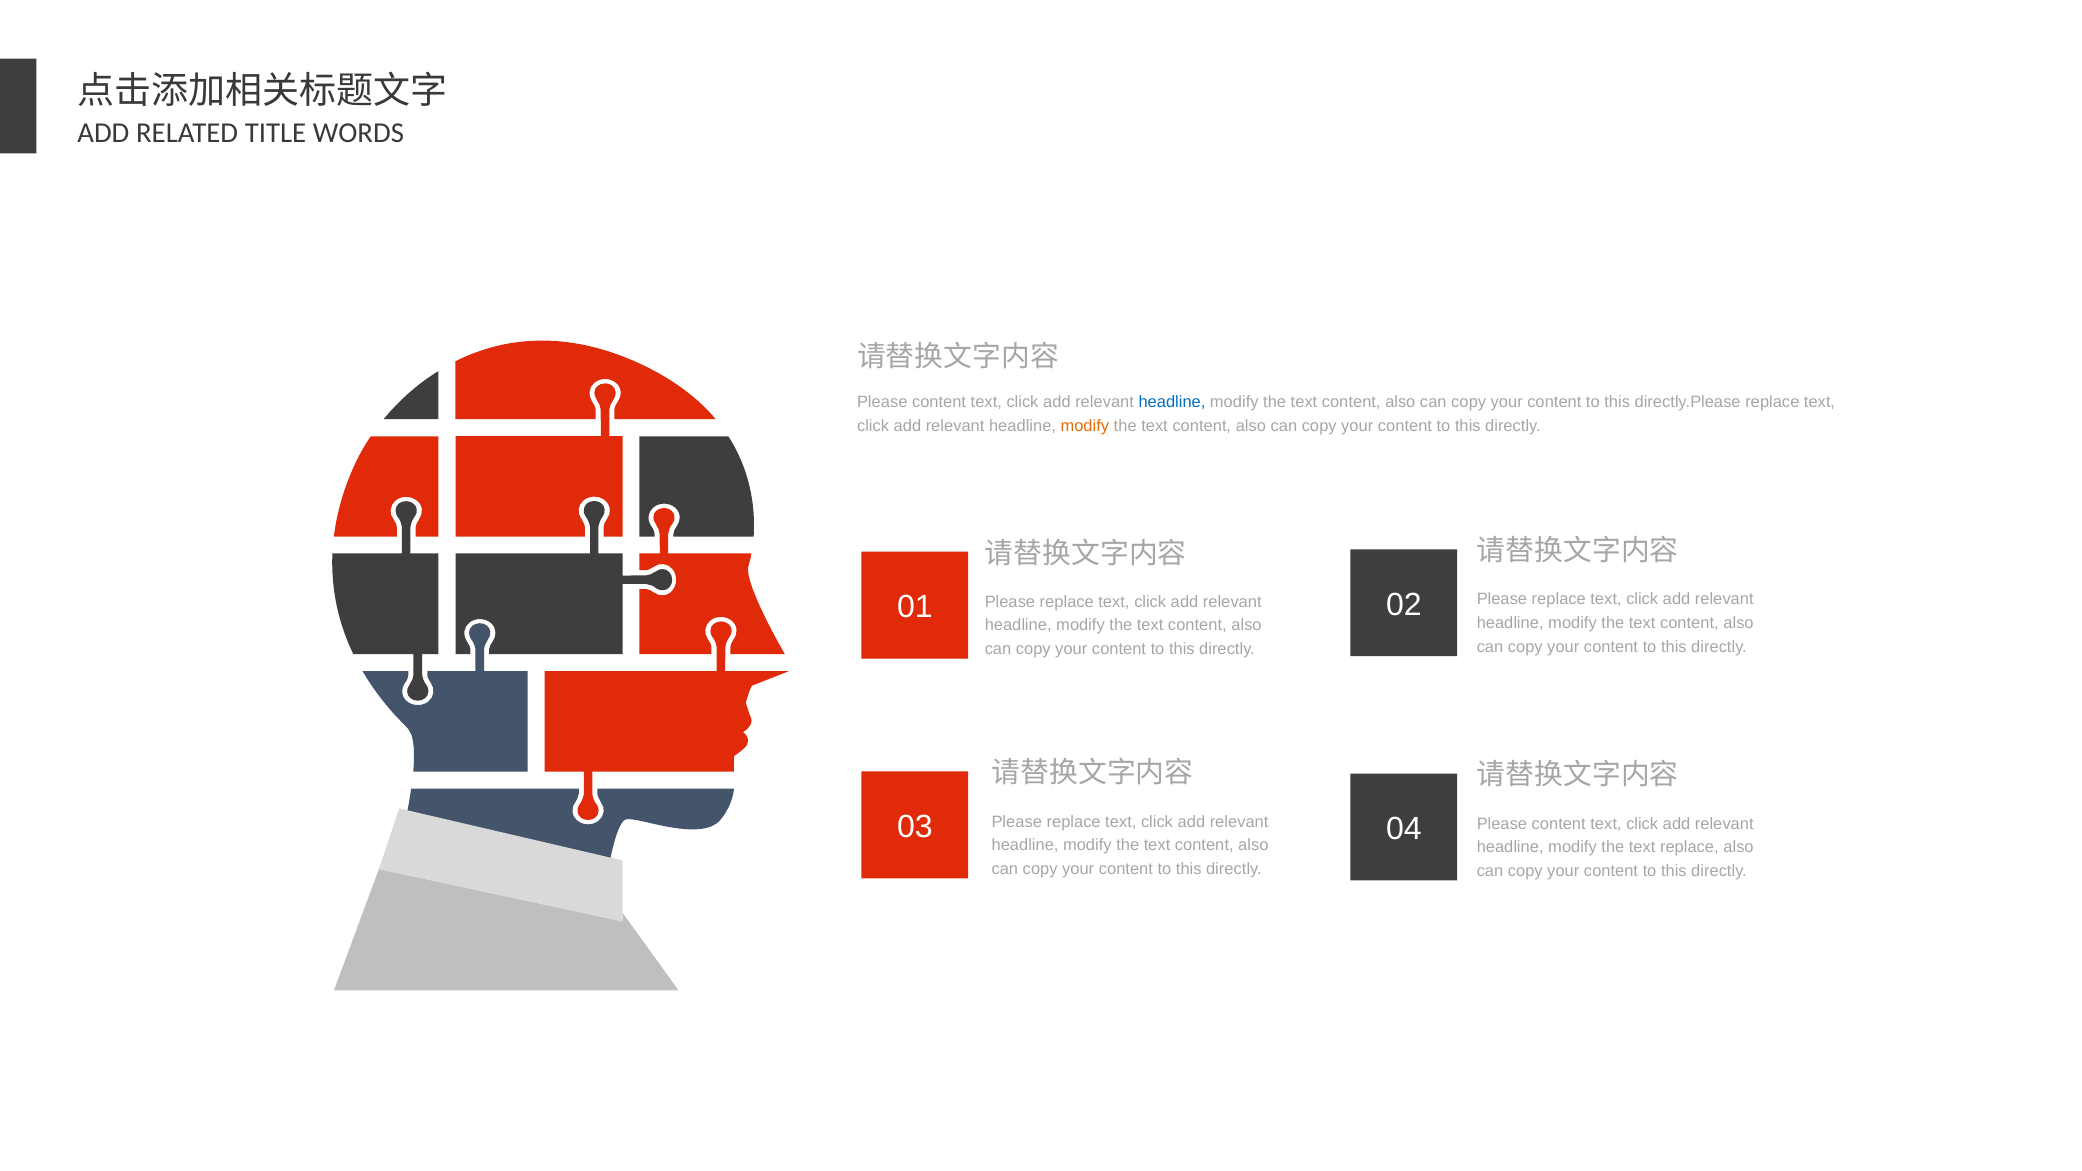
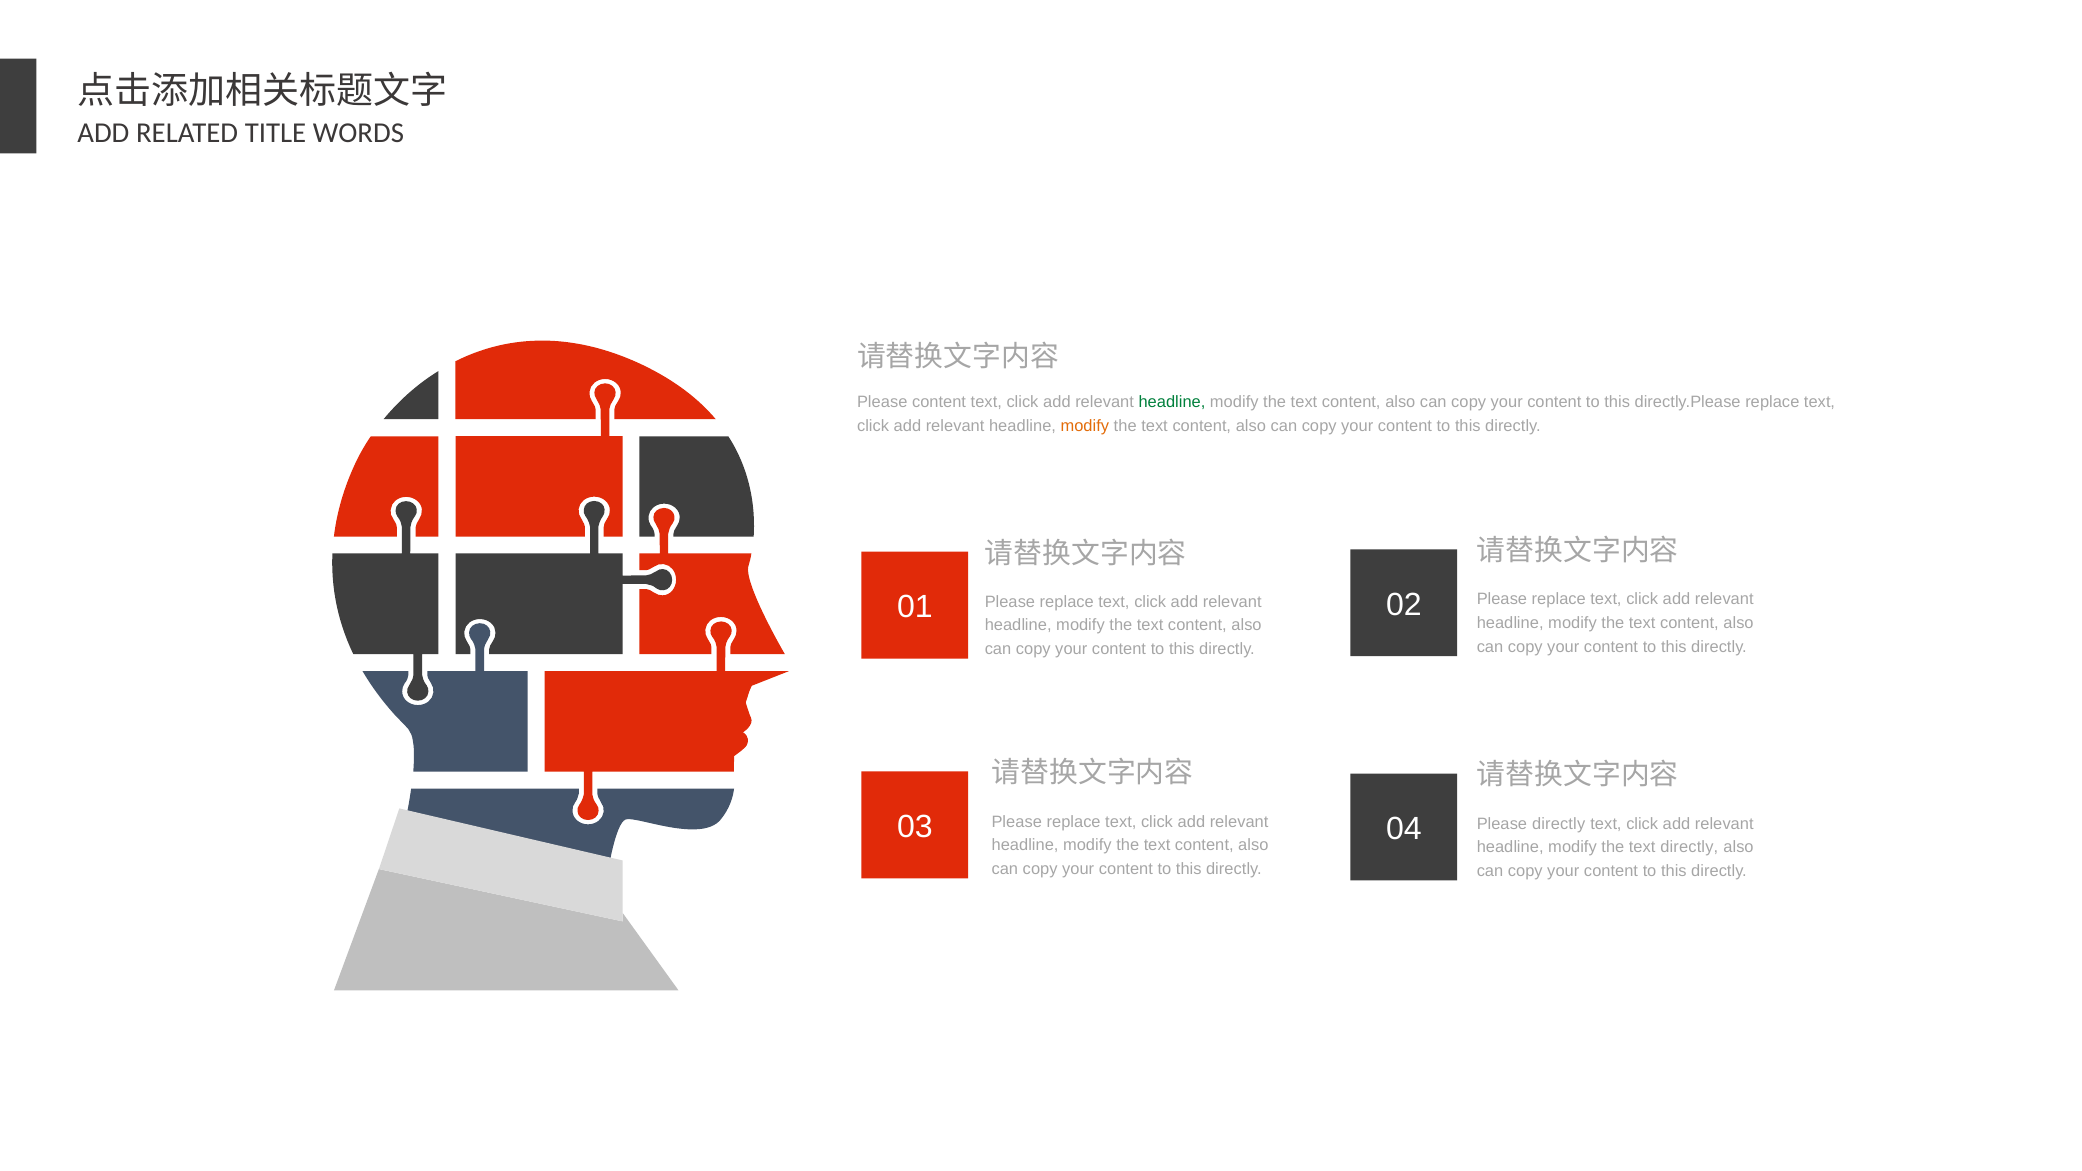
headline colour: blue -> green (1172, 402)
content: content -> directly (1559, 824)
text replace: replace -> directly (1689, 847)
